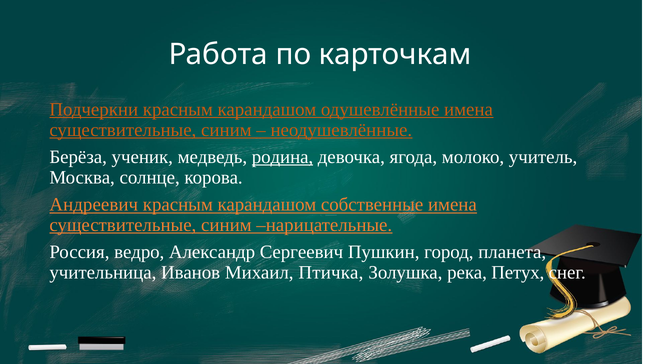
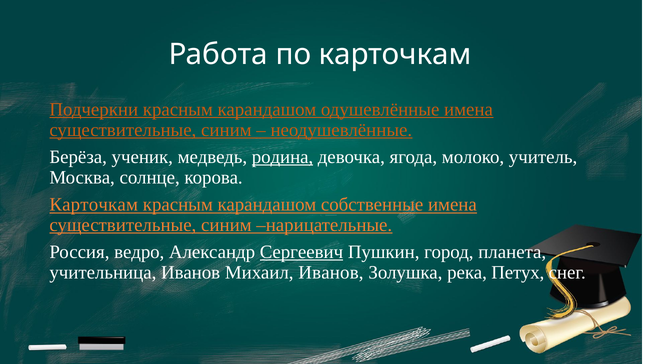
Андреевич: Андреевич -> Карточкам (94, 205)
Сергеевич underline: none -> present (301, 252)
Михаил Птичка: Птичка -> Иванов (331, 273)
